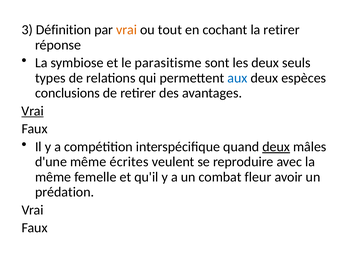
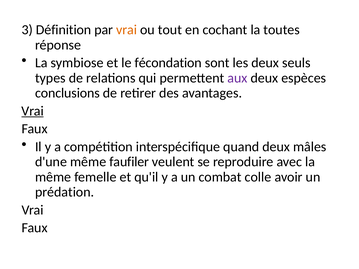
la retirer: retirer -> toutes (282, 30)
parasitisme: parasitisme -> fécondation (168, 63)
aux colour: blue -> purple (237, 78)
deux underline: present -> none (276, 147)
écrites: écrites -> faufiler (129, 162)
fleur: fleur -> colle (258, 177)
